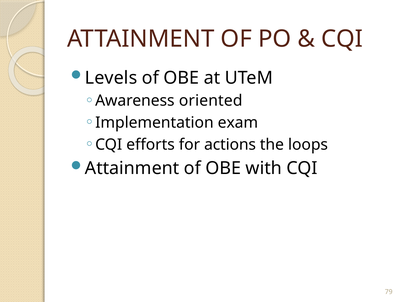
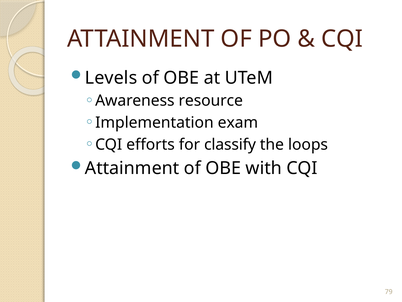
oriented: oriented -> resource (211, 101)
actions: actions -> classify (230, 144)
